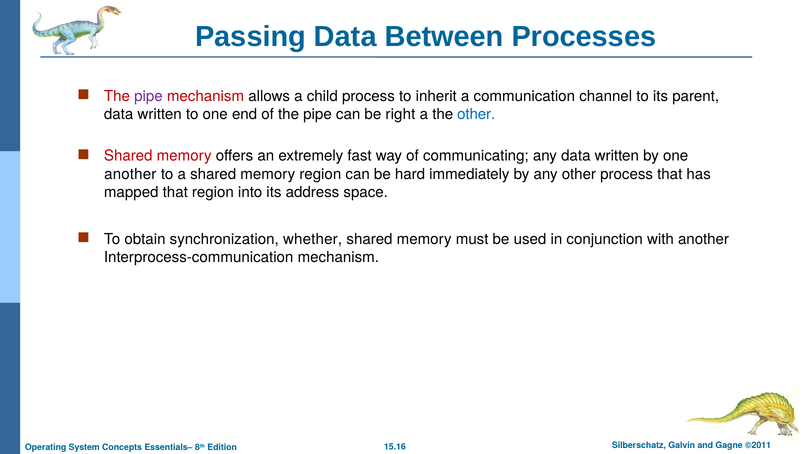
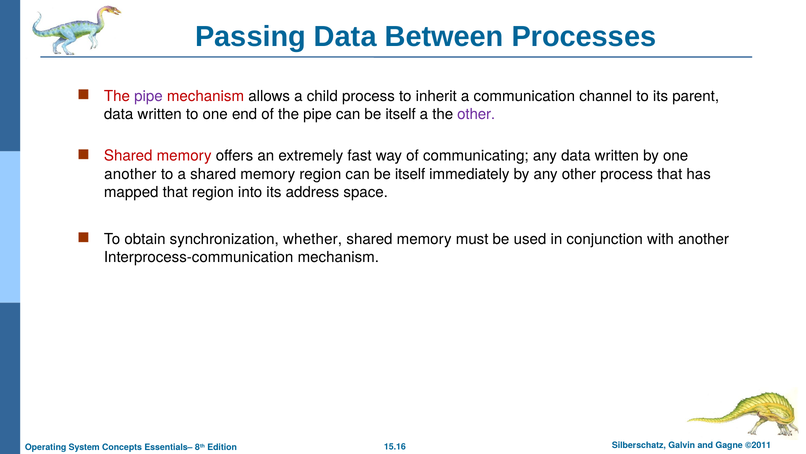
pipe can be right: right -> itself (401, 114)
other colour: blue -> purple (476, 114)
region can be hard: hard -> itself (410, 174)
